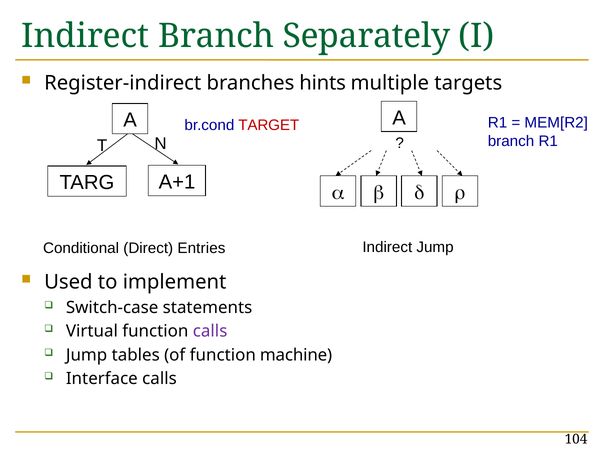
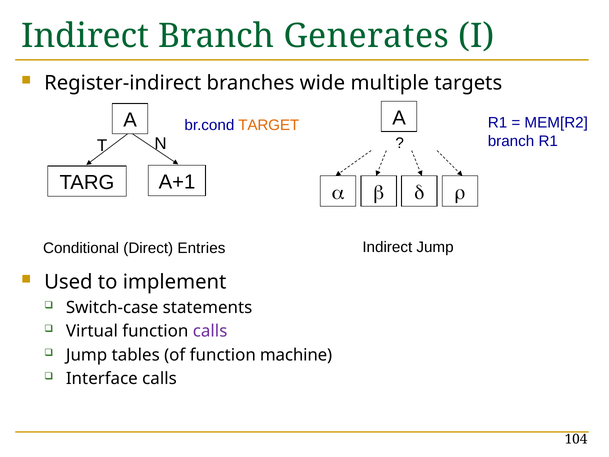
Separately: Separately -> Generates (366, 36)
hints: hints -> wide (322, 83)
TARGET colour: red -> orange (269, 125)
